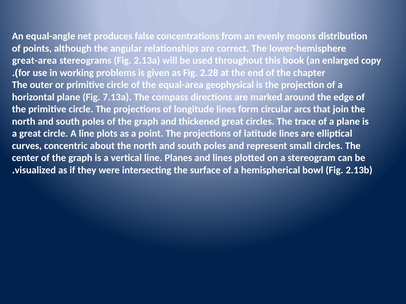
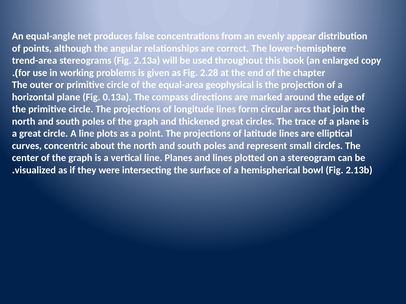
moons: moons -> appear (301, 36)
great-area: great-area -> trend-area (35, 61)
7.13a: 7.13a -> 0.13a (117, 97)
